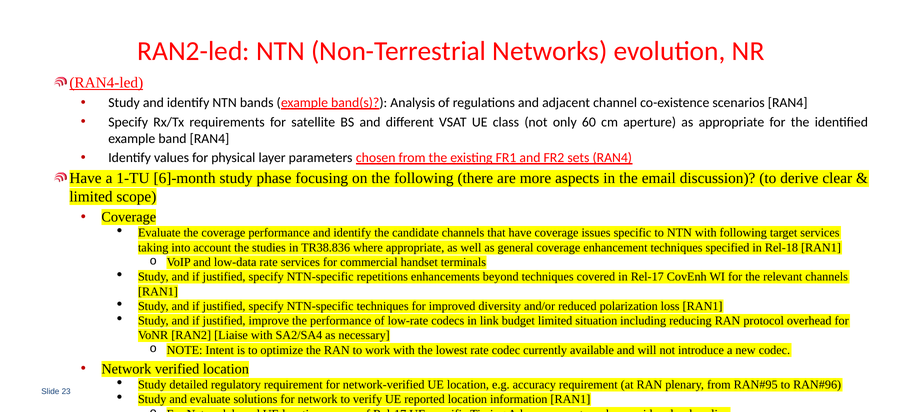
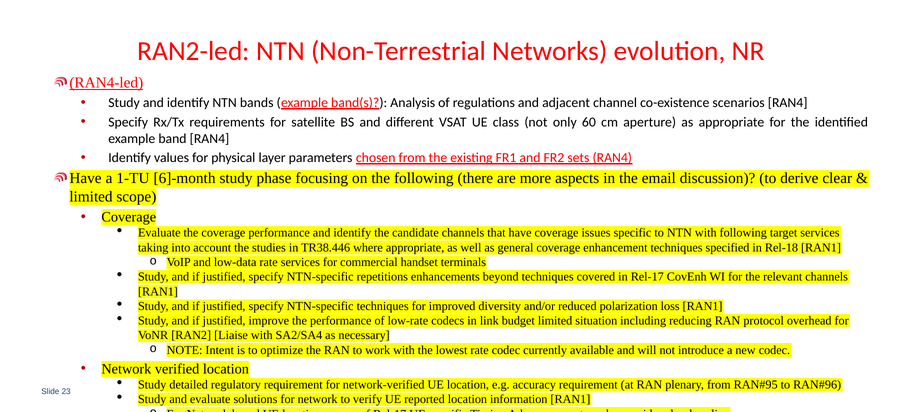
TR38.836: TR38.836 -> TR38.446 (326, 248)
